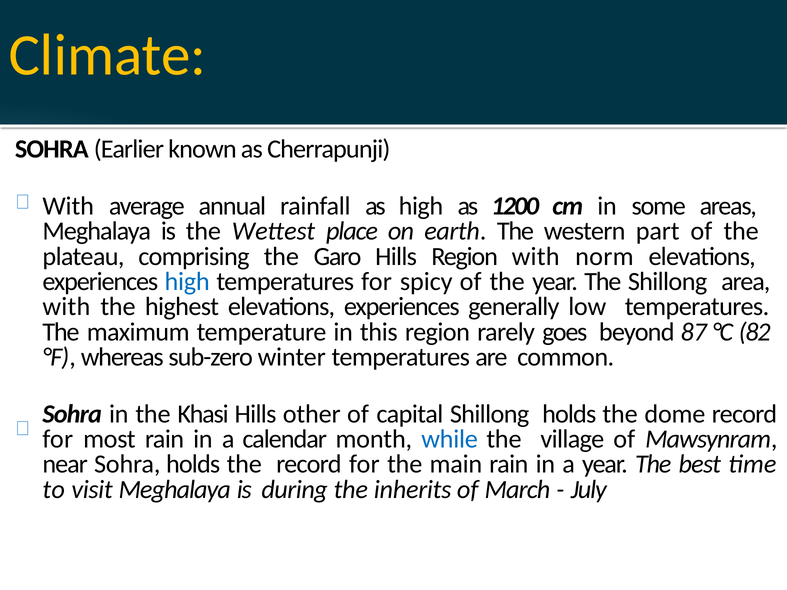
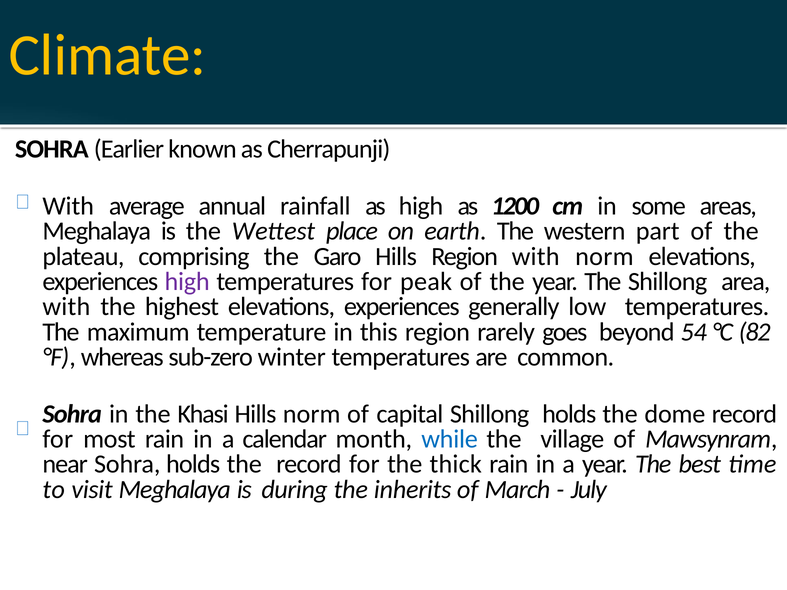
high colour: blue -> purple (187, 282)
spicy: spicy -> peak (426, 282)
87: 87 -> 54 (694, 332)
Hills other: other -> norm (312, 414)
main: main -> thick (456, 464)
